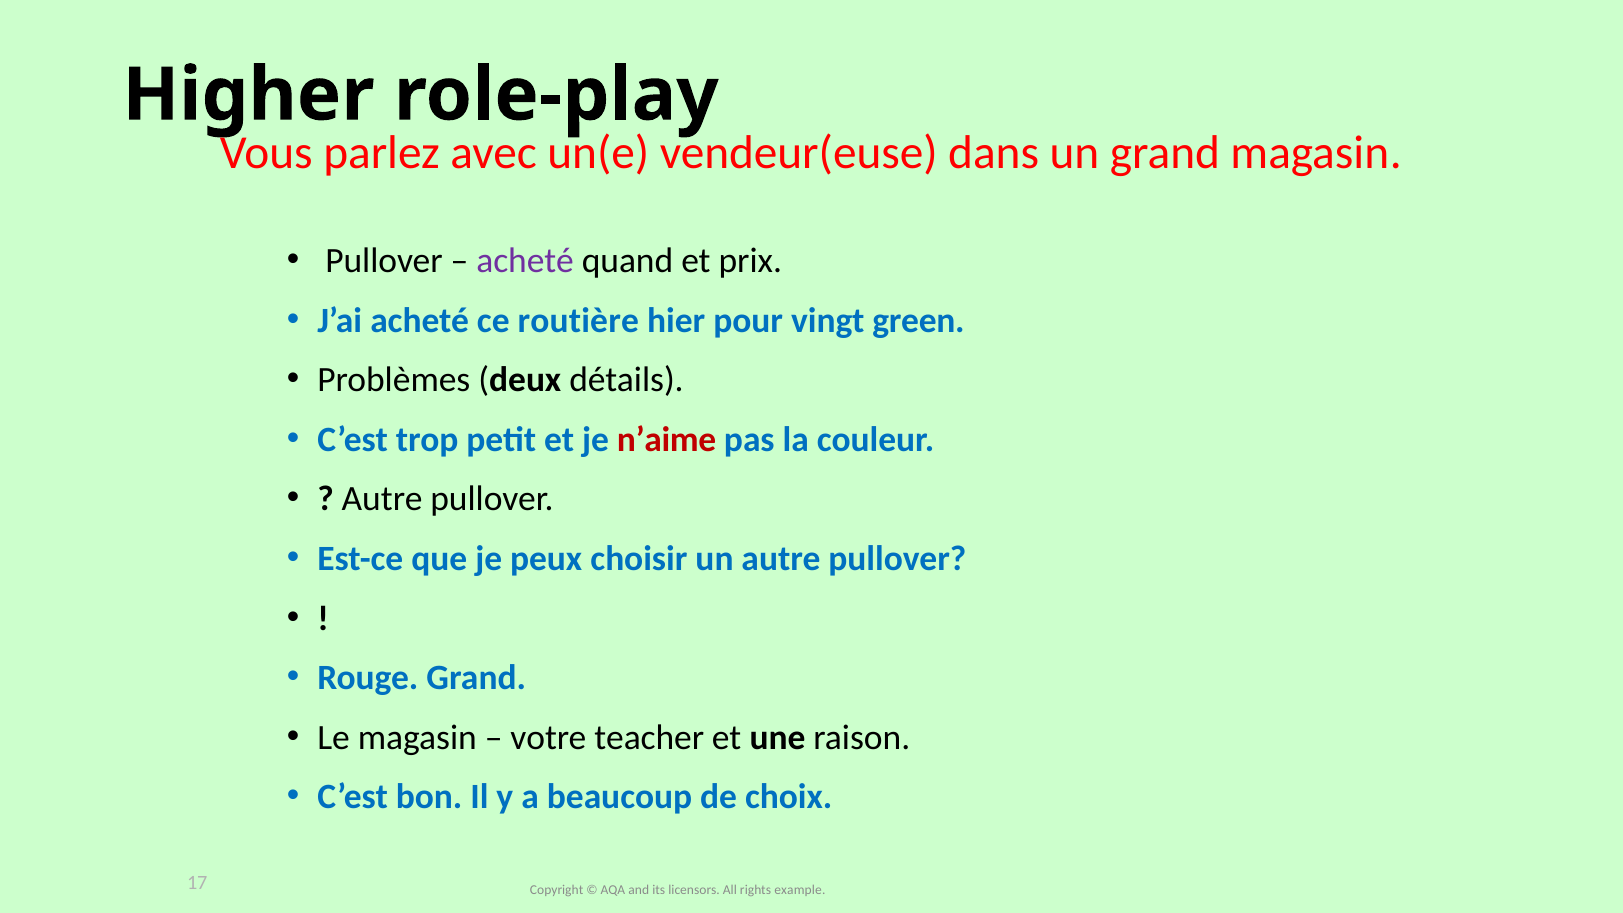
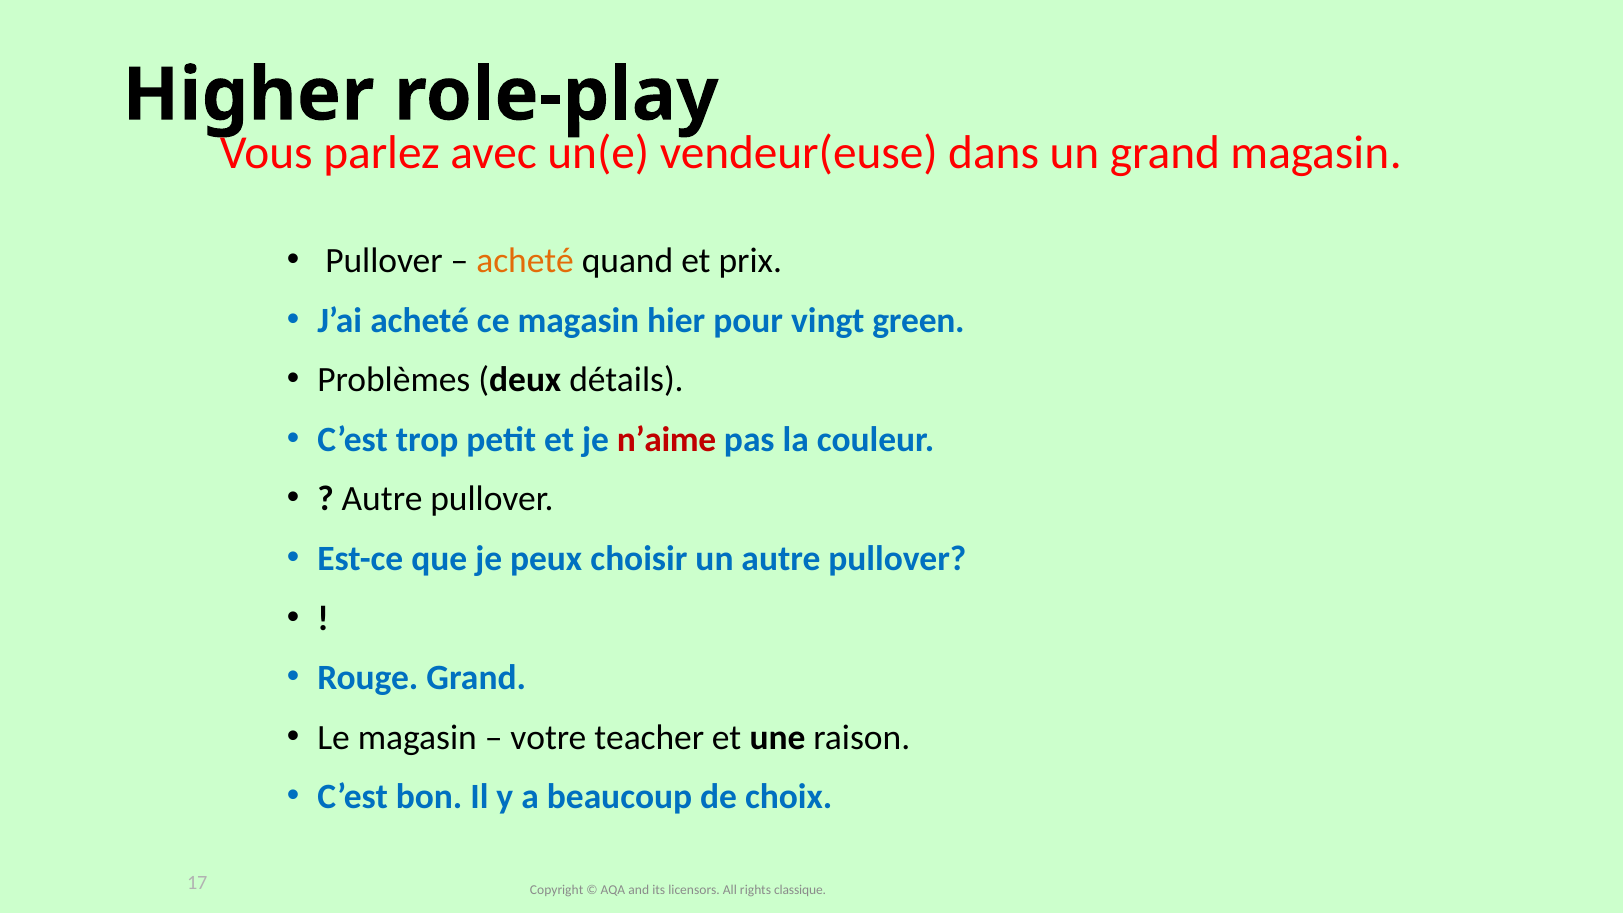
acheté colour: purple -> orange (525, 261)
ce routière: routière -> magasin (578, 321)
example: example -> classique (800, 890)
